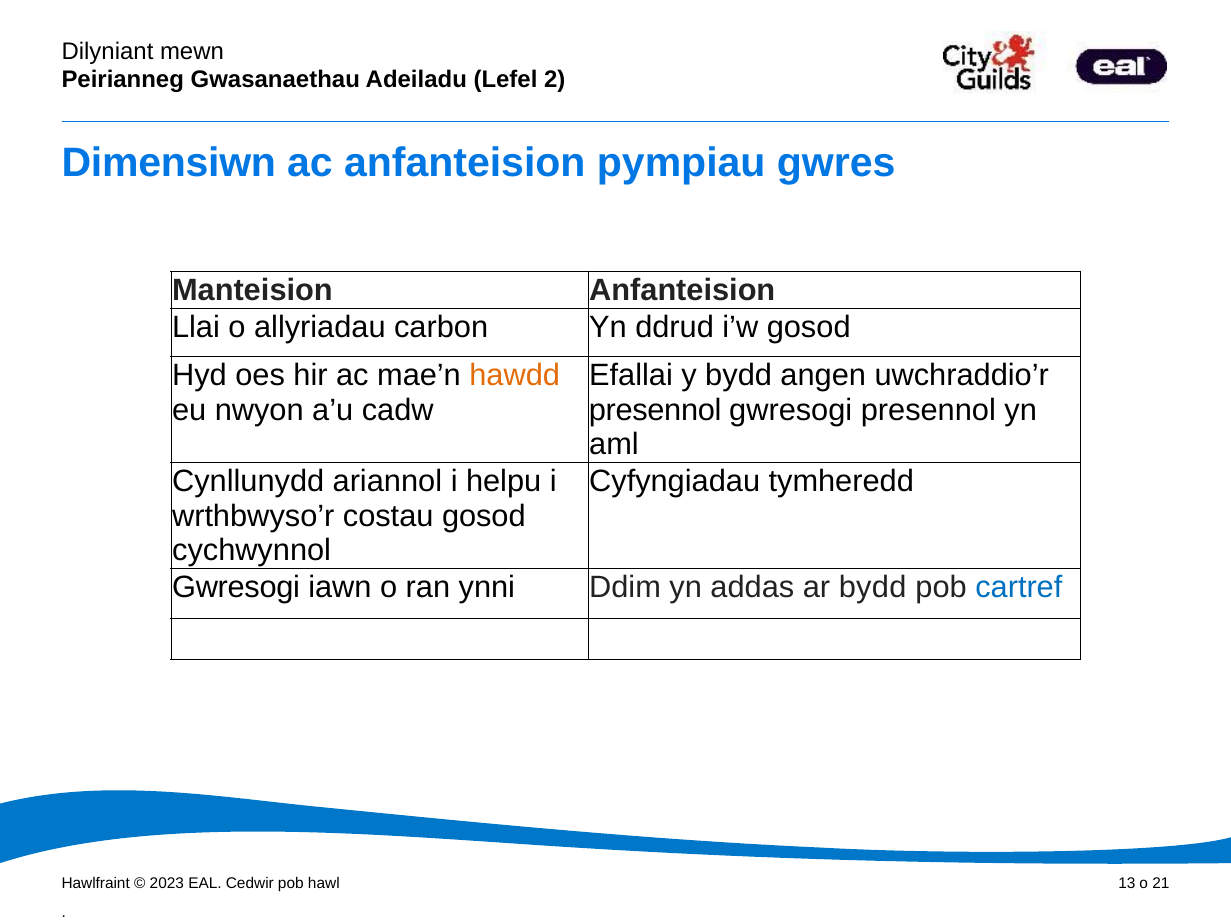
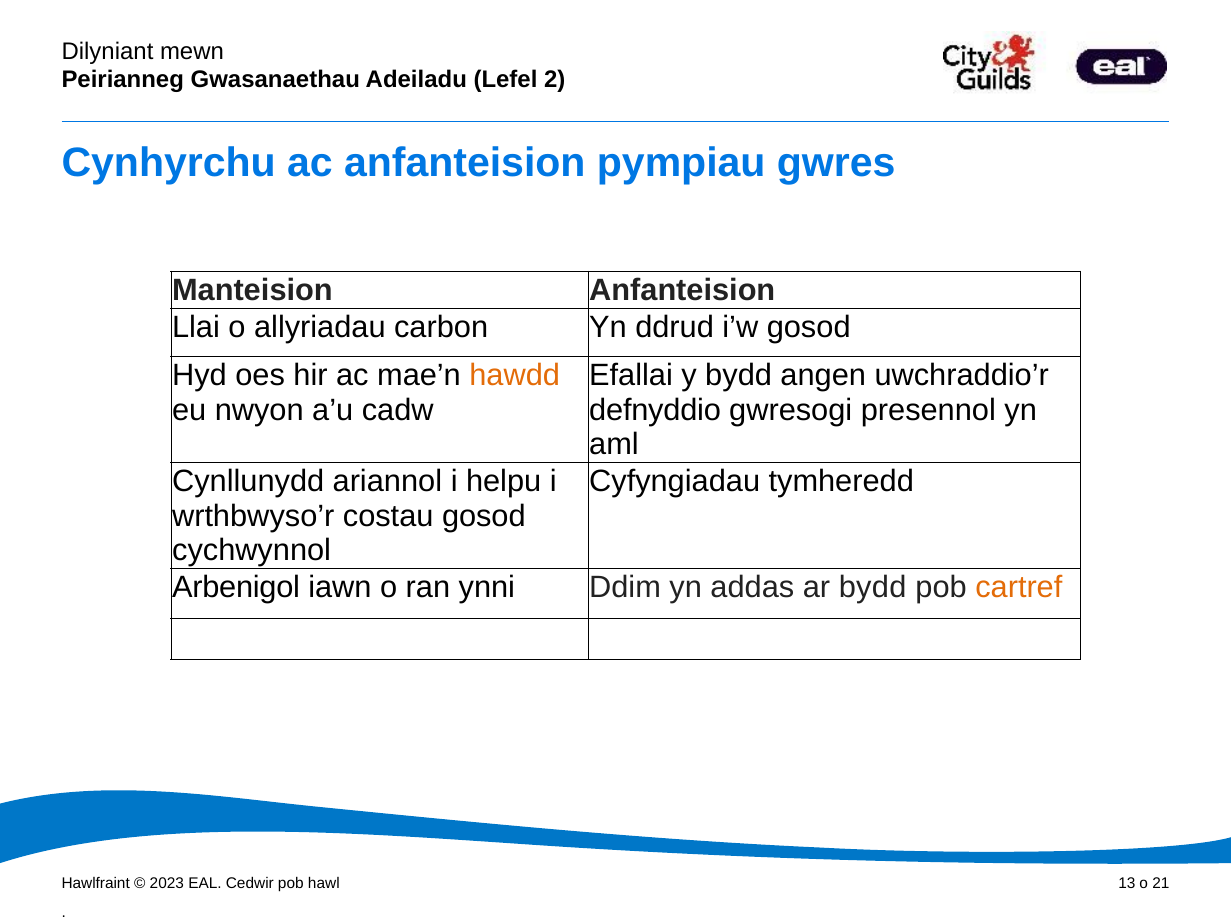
Dimensiwn: Dimensiwn -> Cynhyrchu (169, 163)
presennol: presennol -> defnyddio (655, 410)
Gwresogi: Gwresogi -> Arbenigol (236, 587)
cartref colour: blue -> orange (1019, 587)
